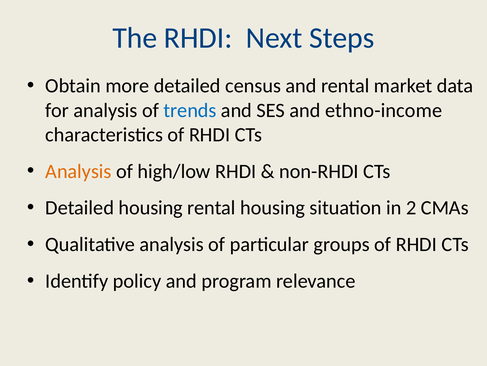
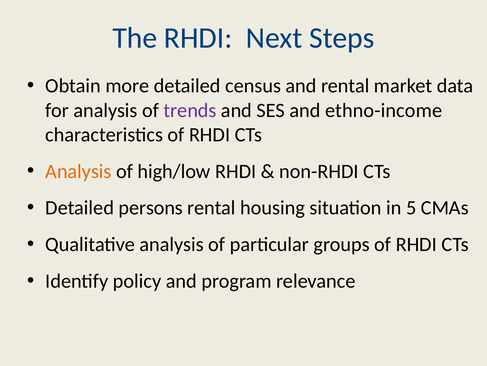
trends colour: blue -> purple (190, 110)
Detailed housing: housing -> persons (151, 207)
2: 2 -> 5 (411, 207)
